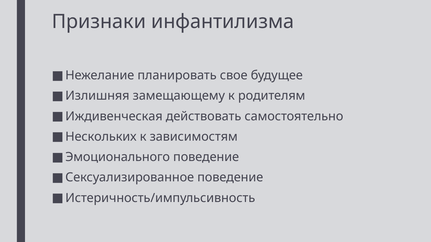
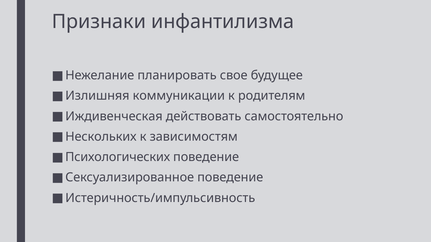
замещающему: замещающему -> коммуникации (179, 96)
Эмоционального: Эмоционального -> Психологических (118, 157)
